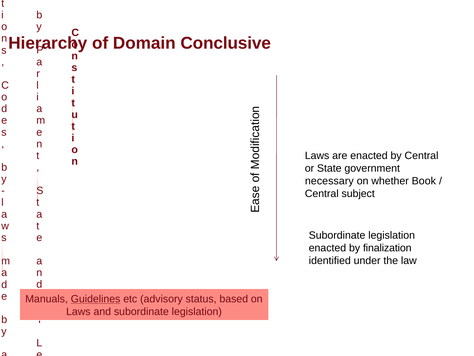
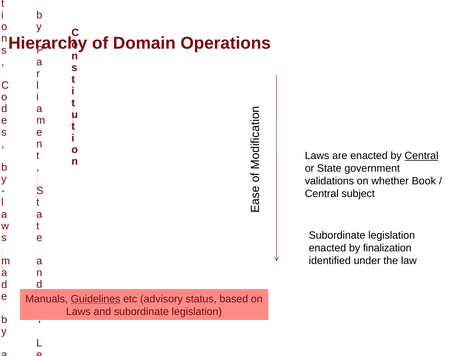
Conclusive: Conclusive -> Operations (226, 43)
Central underline: none -> present (422, 156)
necessary: necessary -> validations (329, 181)
